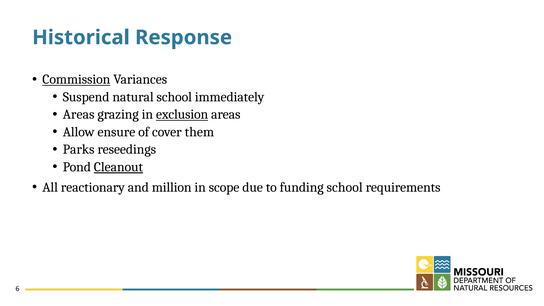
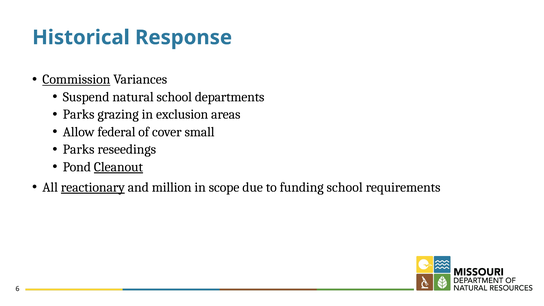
immediately: immediately -> departments (230, 97)
Areas: Areas -> Parks (79, 114)
exclusion underline: present -> none (182, 114)
ensure: ensure -> federal (116, 132)
them: them -> small (200, 132)
reactionary underline: none -> present (93, 187)
